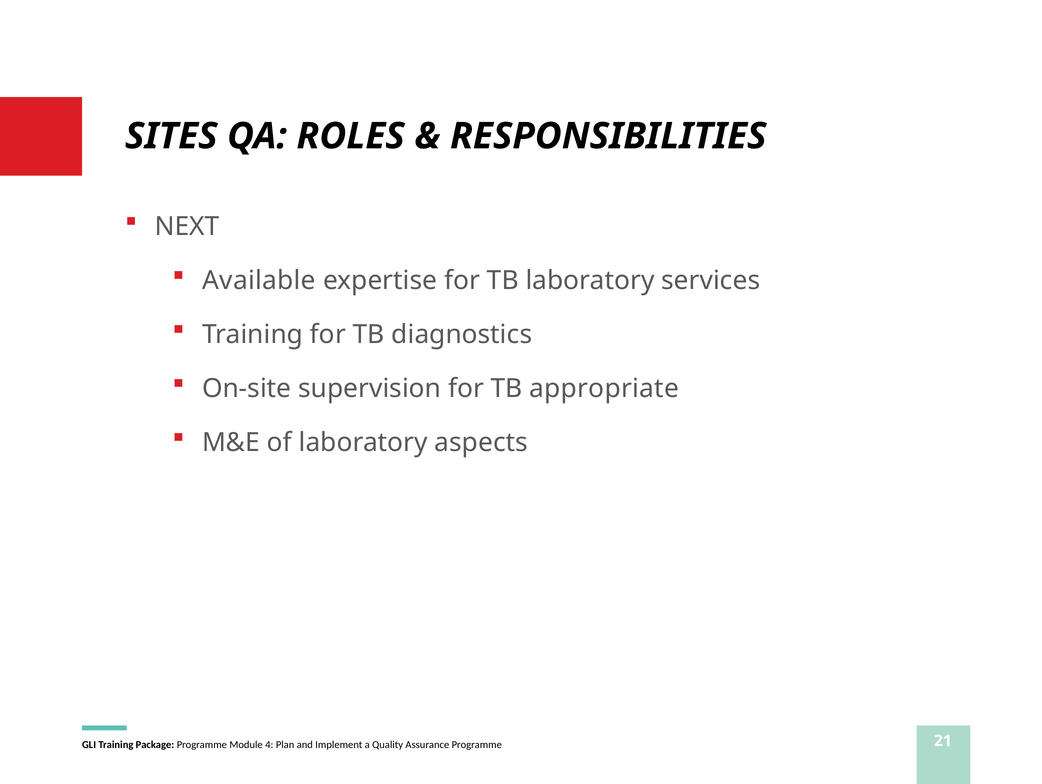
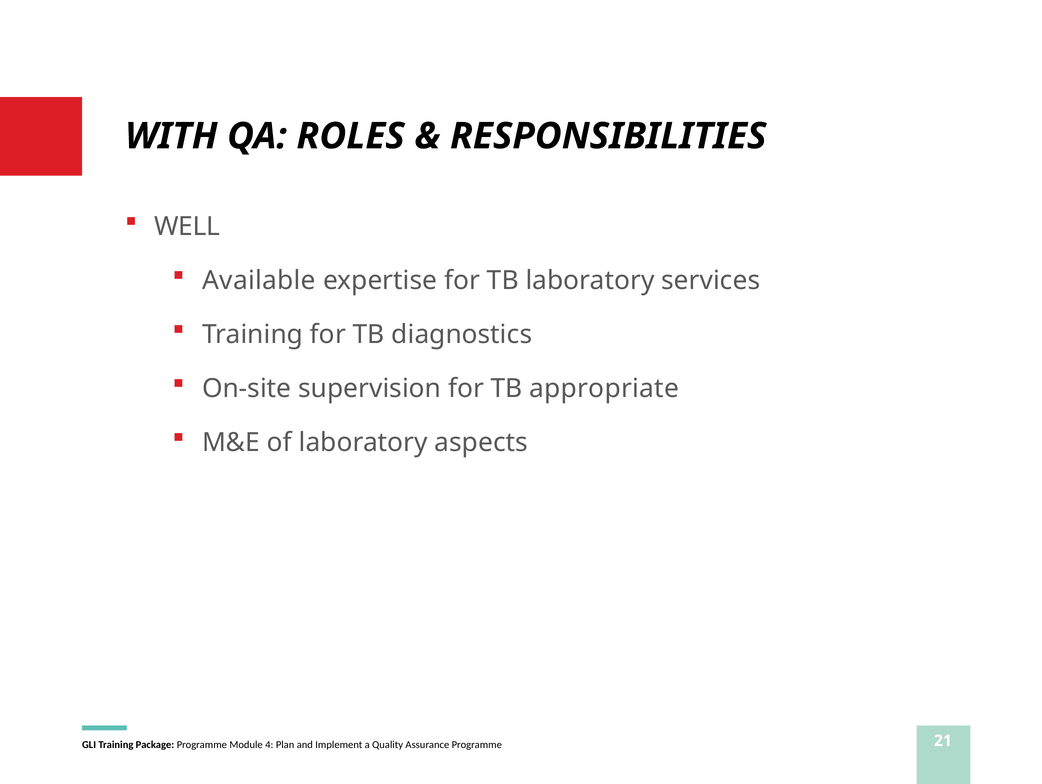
SITES: SITES -> WITH (171, 136)
NEXT: NEXT -> WELL (187, 226)
